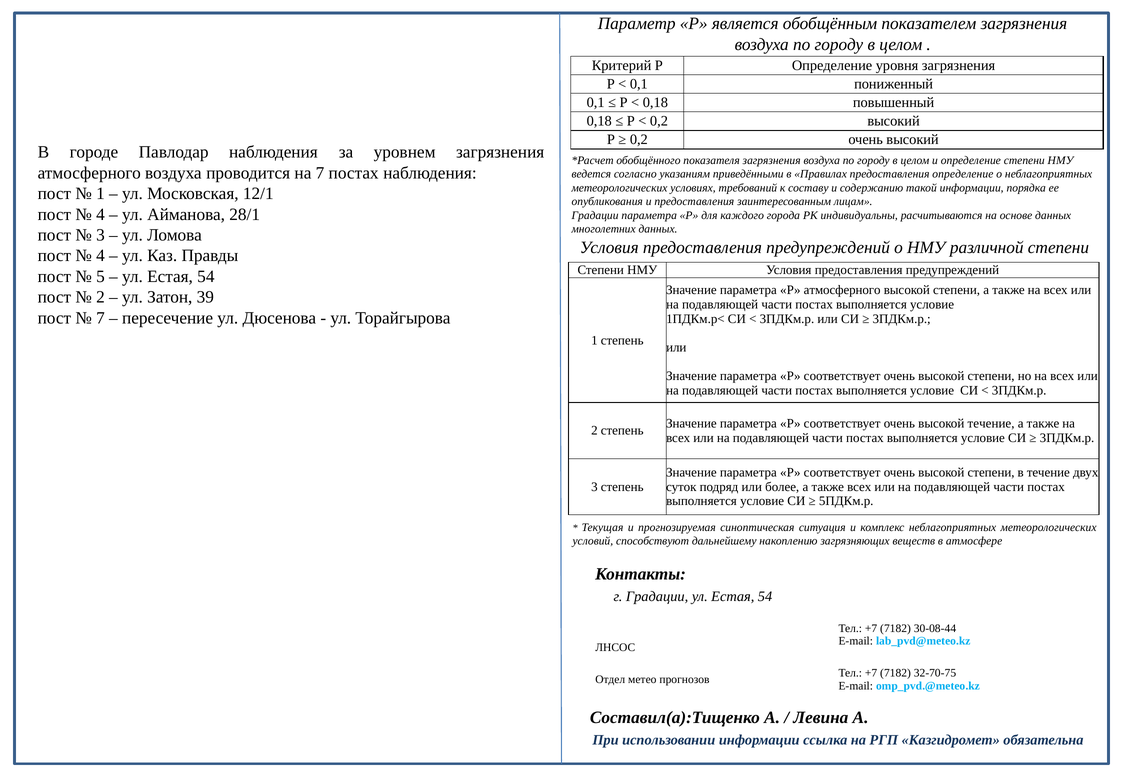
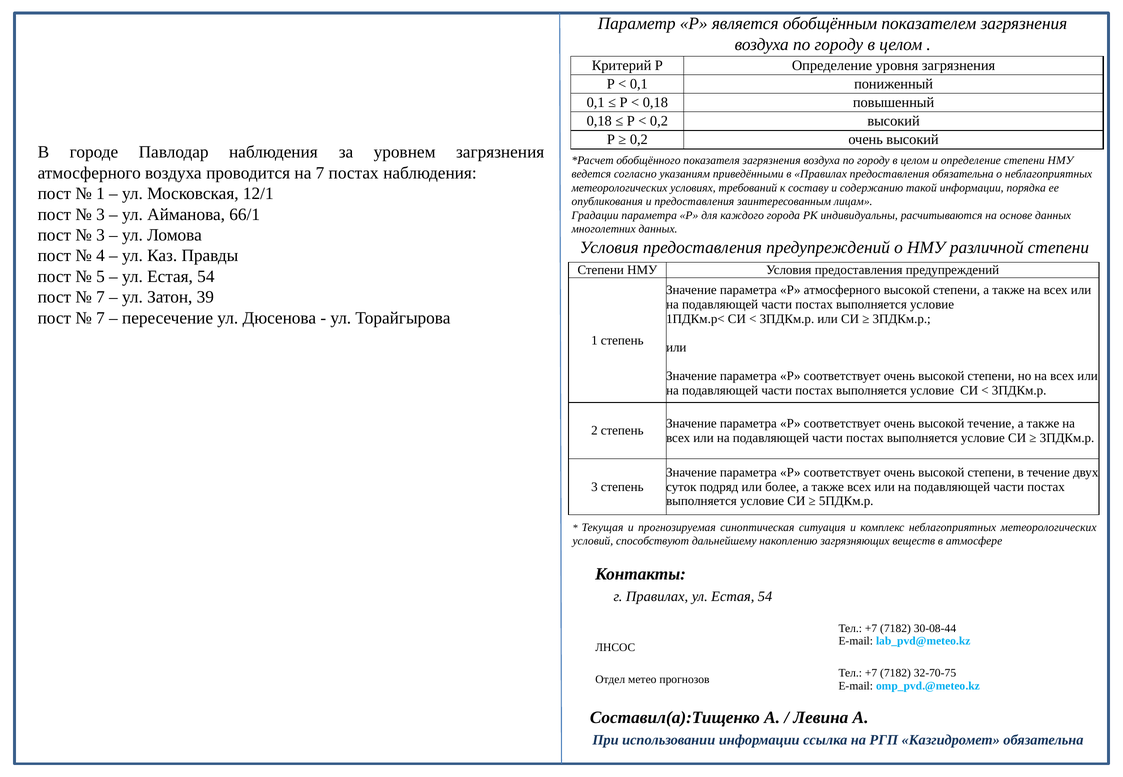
предоставления определение: определение -> обязательна (963, 174)
4: 4 -> 3 (100, 214)
28/1: 28/1 -> 66/1 (245, 214)
2: 2 -> 7 (100, 297)
г Градации: Градации -> Правилах (657, 597)
